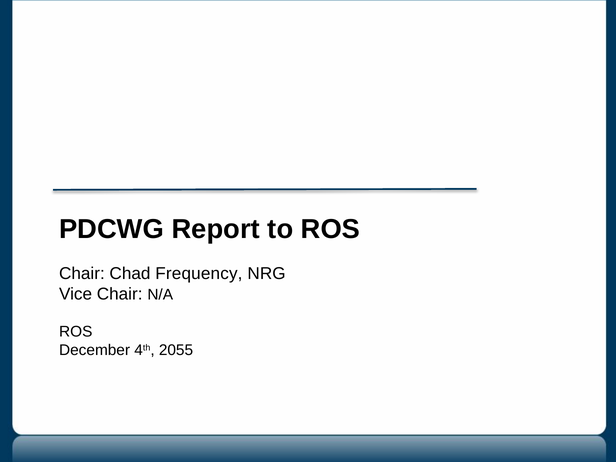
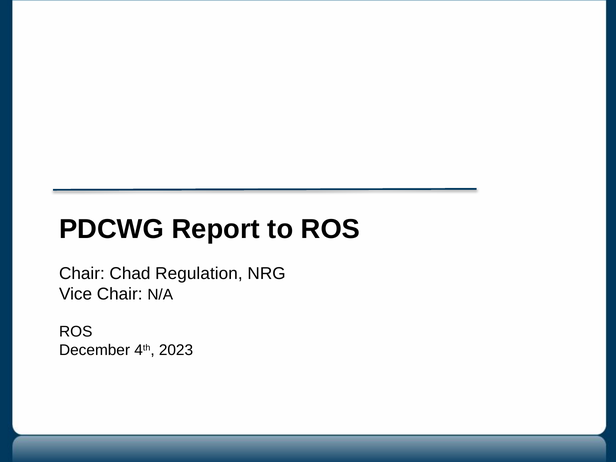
Frequency: Frequency -> Regulation (199, 273)
2055: 2055 -> 2023 (176, 350)
